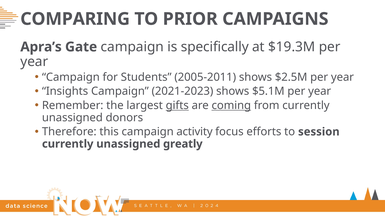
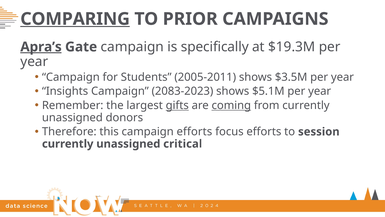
COMPARING underline: none -> present (75, 19)
Apra’s underline: none -> present (41, 47)
$2.5M: $2.5M -> $3.5M (291, 77)
2021-2023: 2021-2023 -> 2083-2023 (182, 91)
campaign activity: activity -> efforts (194, 131)
greatly: greatly -> critical (183, 144)
